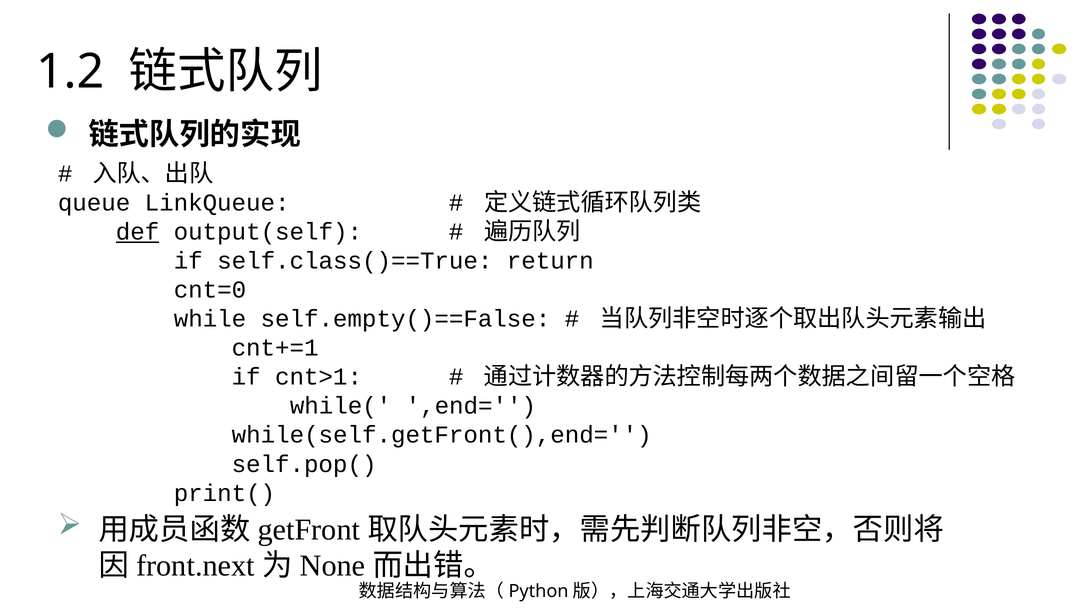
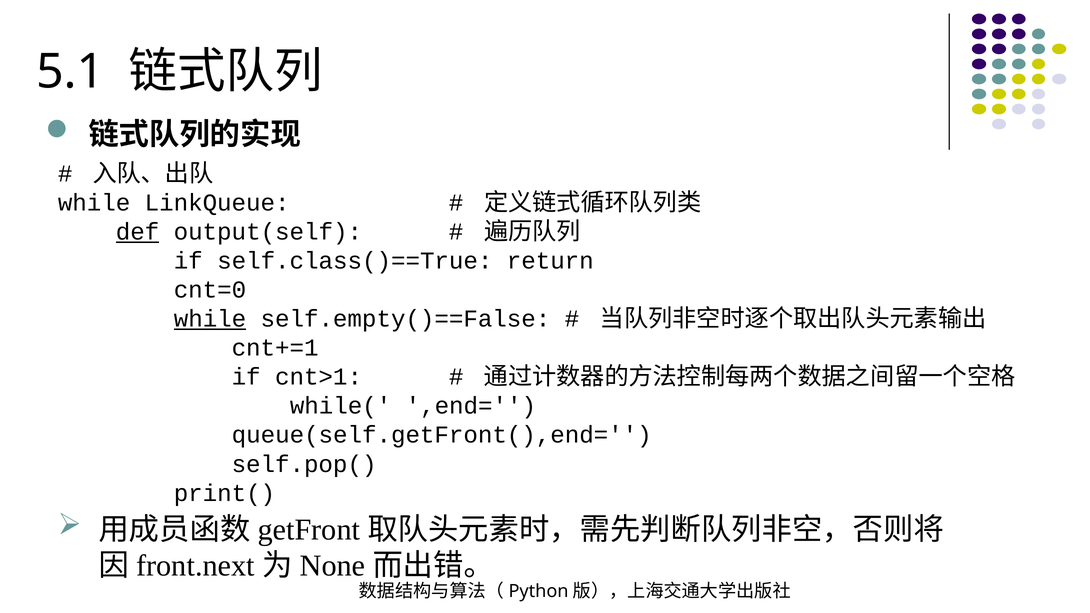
1.2: 1.2 -> 5.1 (70, 72)
queue: queue -> while (94, 203)
while underline: none -> present (210, 319)
while(self.getFront(),end=: while(self.getFront(),end= -> queue(self.getFront(),end= (442, 435)
